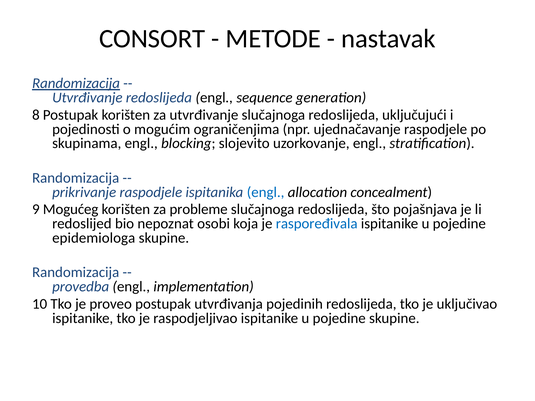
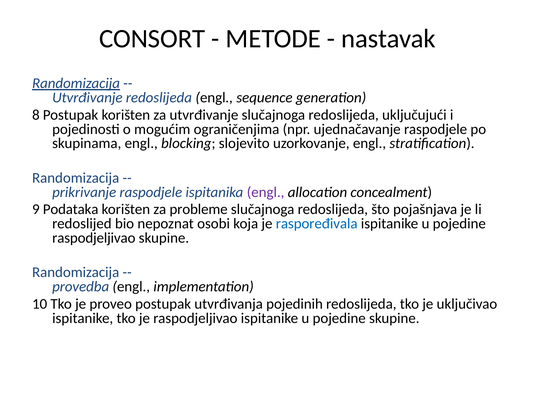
engl colour: blue -> purple (266, 192)
Mogućeg: Mogućeg -> Podataka (71, 210)
epidemiologa: epidemiologa -> raspodjeljivao (94, 238)
